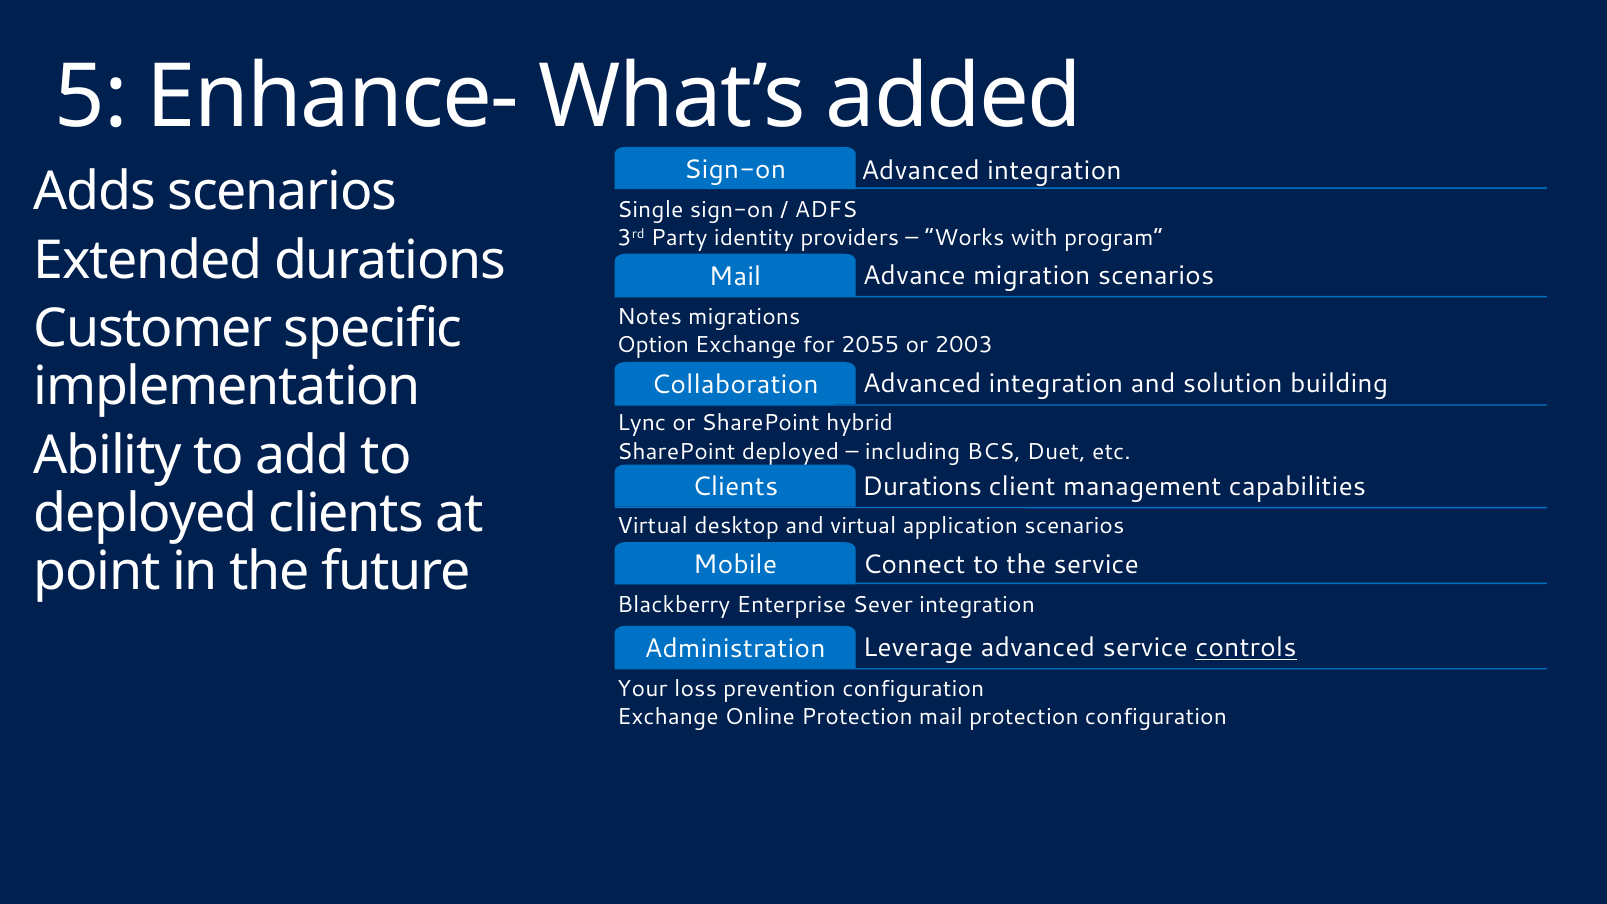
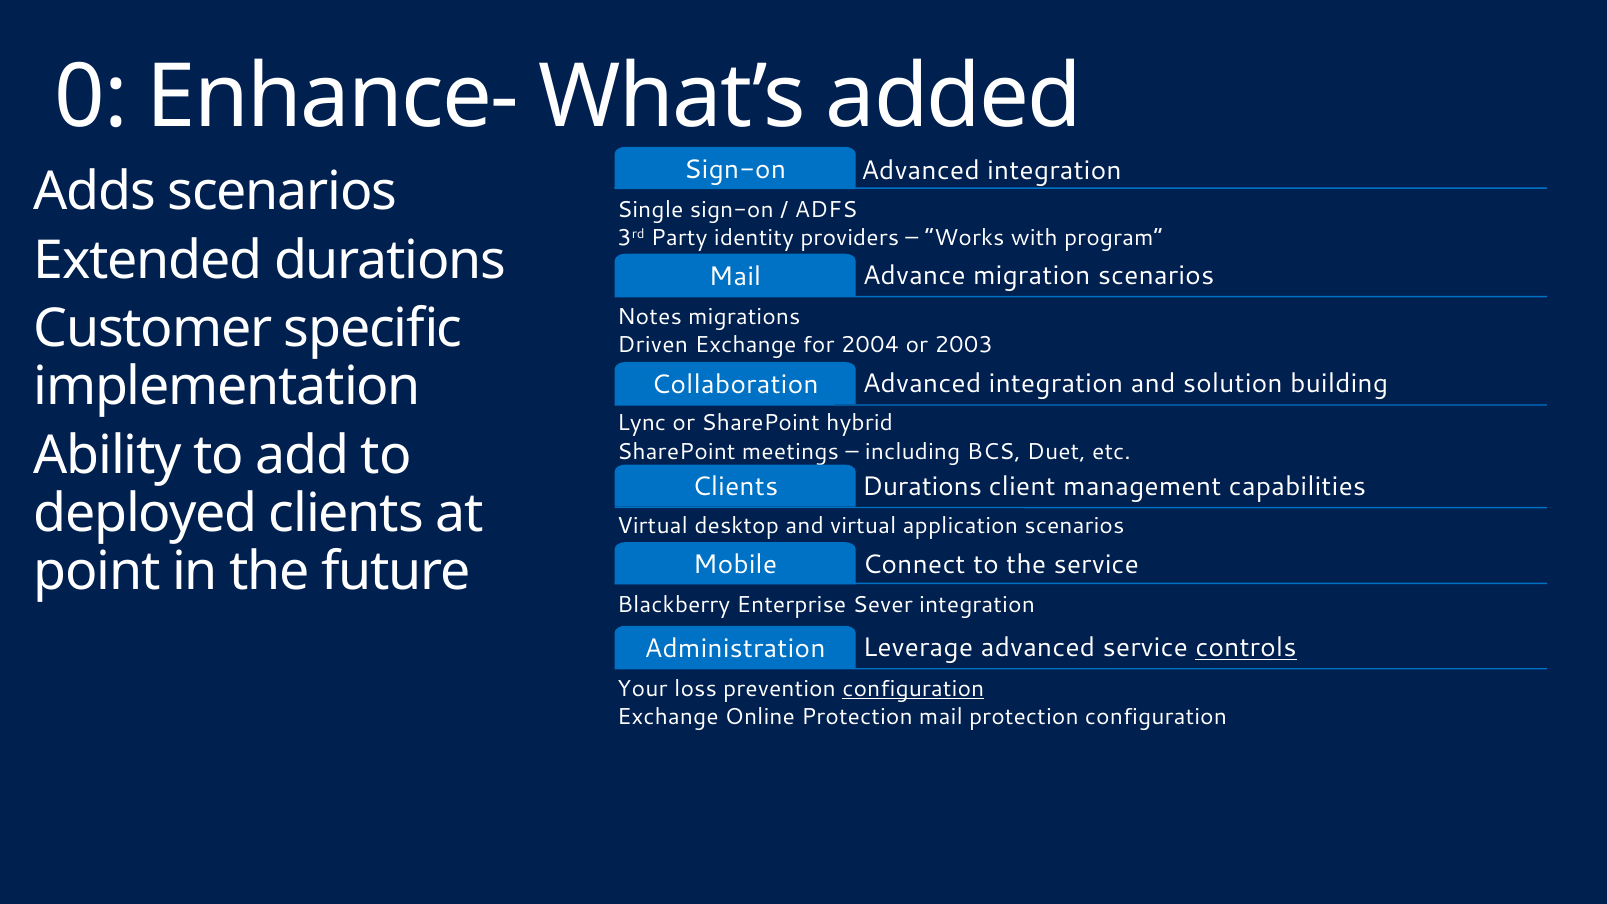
5: 5 -> 0 (91, 98)
Option: Option -> Driven (653, 345)
2055: 2055 -> 2004 (870, 345)
SharePoint deployed: deployed -> meetings (791, 451)
configuration underline: none -> present (913, 689)
